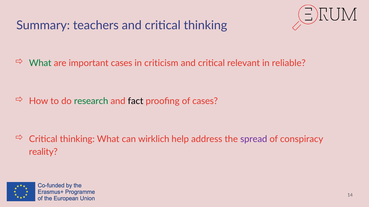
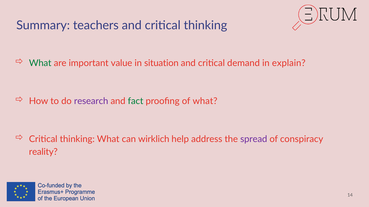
important cases: cases -> value (122, 63)
criticism: criticism -> situation (161, 63)
relevant: relevant -> demand (244, 63)
reliable: reliable -> explain (289, 63)
research colour: green -> purple (91, 101)
fact colour: black -> green (136, 101)
of cases: cases -> what (205, 101)
